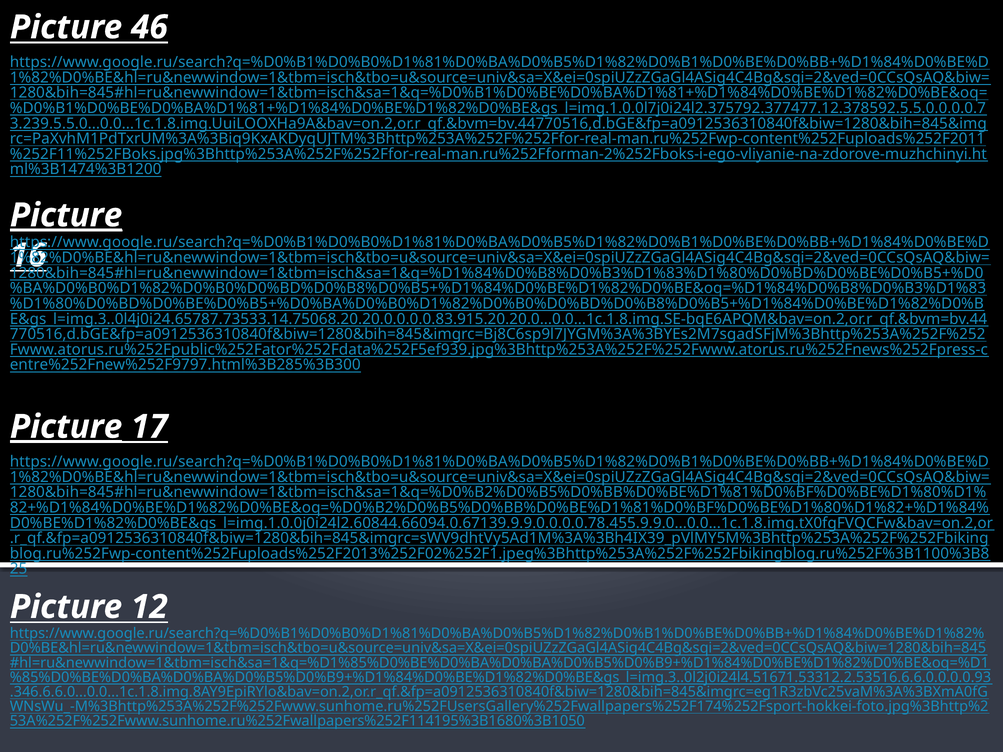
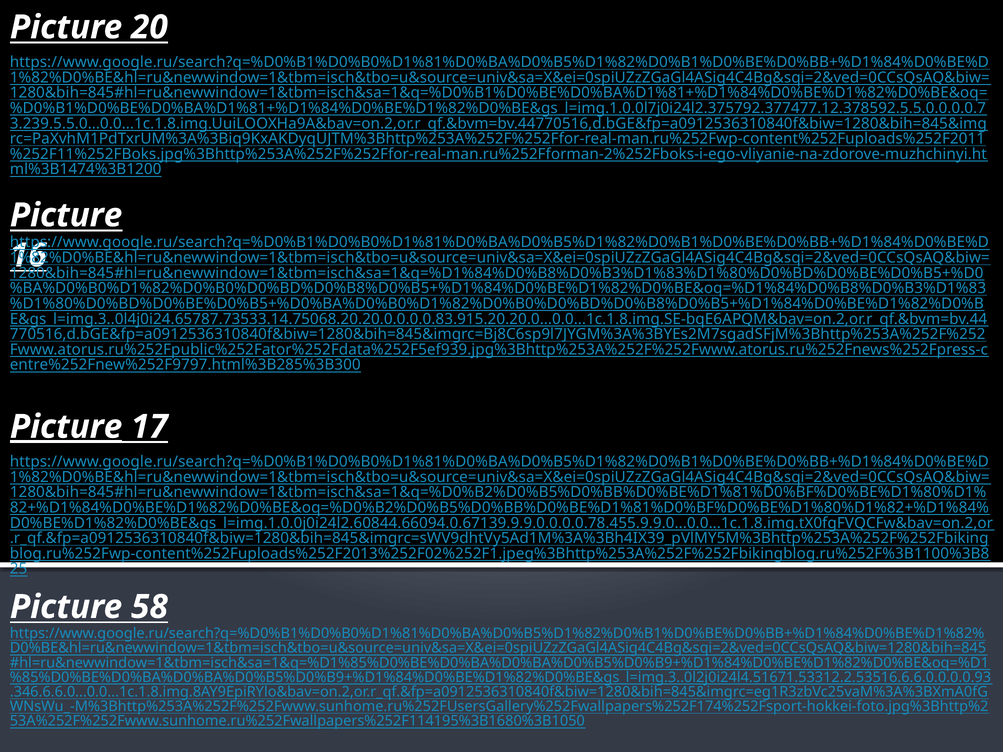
46: 46 -> 20 (149, 27)
Picture underline: present -> none (66, 215)
12: 12 -> 58 (149, 607)
